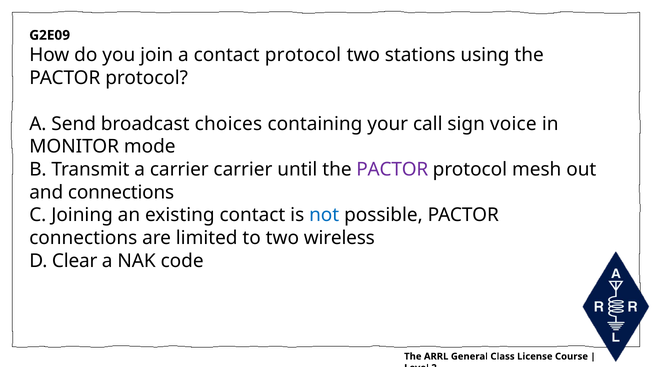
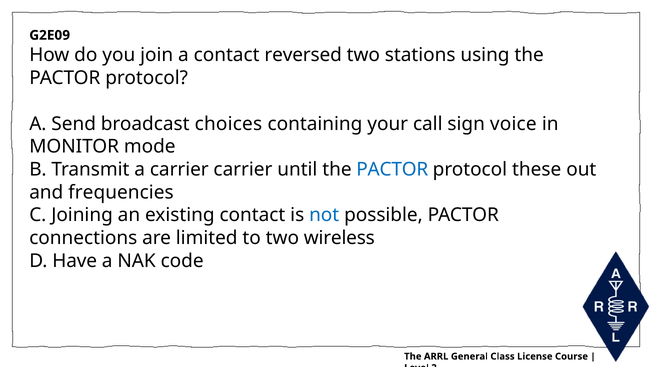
contact protocol: protocol -> reversed (303, 55)
PACTOR colour: purple -> blue (392, 169)
mesh: mesh -> these (537, 169)
and connections: connections -> frequencies (121, 192)
Clear: Clear -> Have (75, 261)
